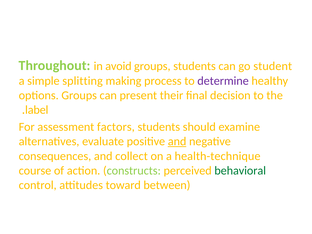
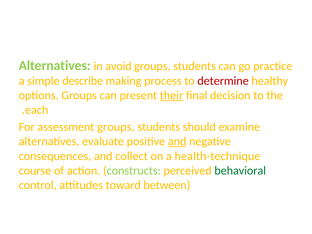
Throughout: Throughout -> Alternatives (55, 65)
student: student -> practice (273, 66)
splitting: splitting -> describe (83, 81)
determine colour: purple -> red (223, 81)
their underline: none -> present (172, 95)
label: label -> each (37, 110)
assessment factors: factors -> groups (116, 127)
